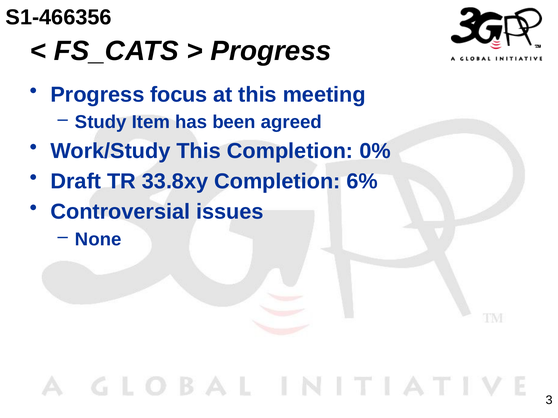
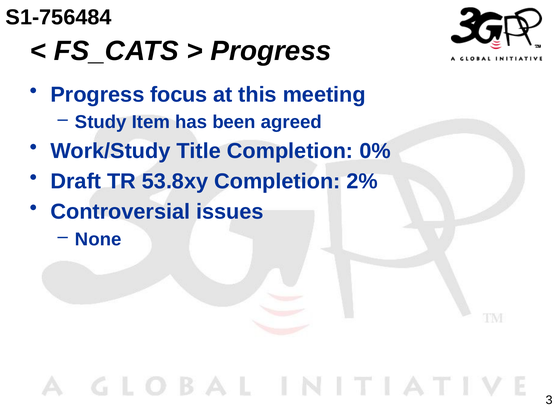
S1-466356: S1-466356 -> S1-756484 (59, 17)
Work/Study This: This -> Title (199, 151)
33.8xy: 33.8xy -> 53.8xy (175, 181)
6%: 6% -> 2% (362, 181)
